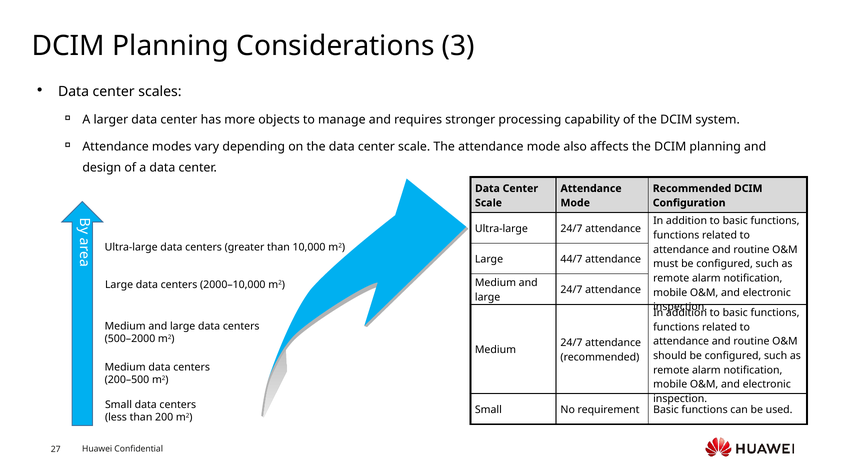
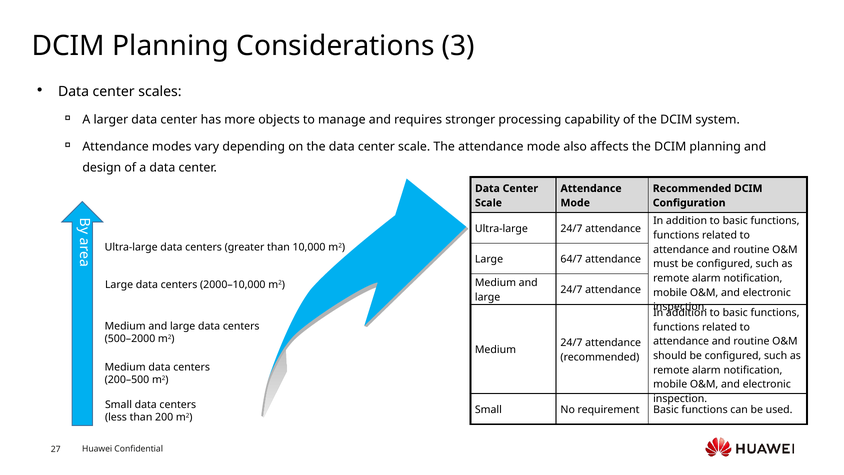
44/7: 44/7 -> 64/7 (571, 259)
